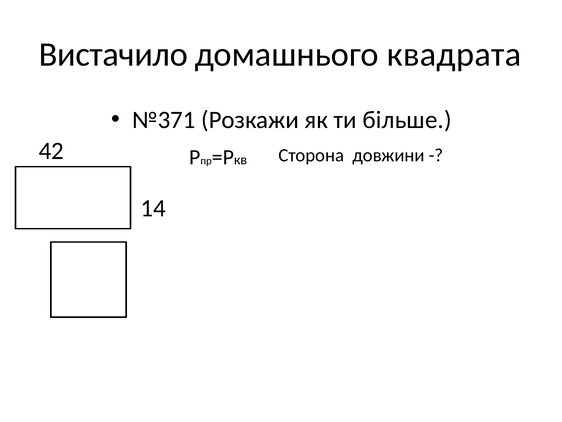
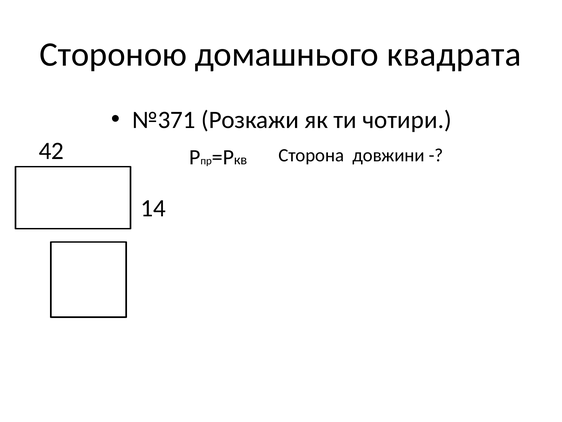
Вистачило: Вистачило -> Стороною (113, 54)
більше: більше -> чотири (407, 120)
